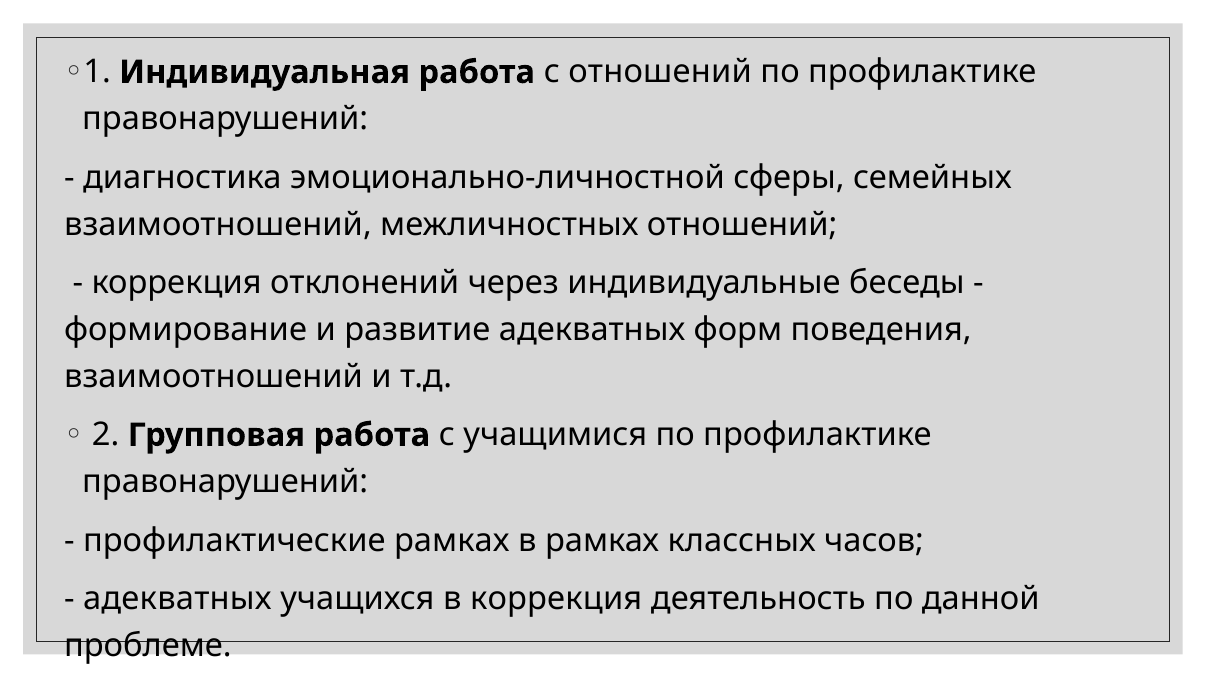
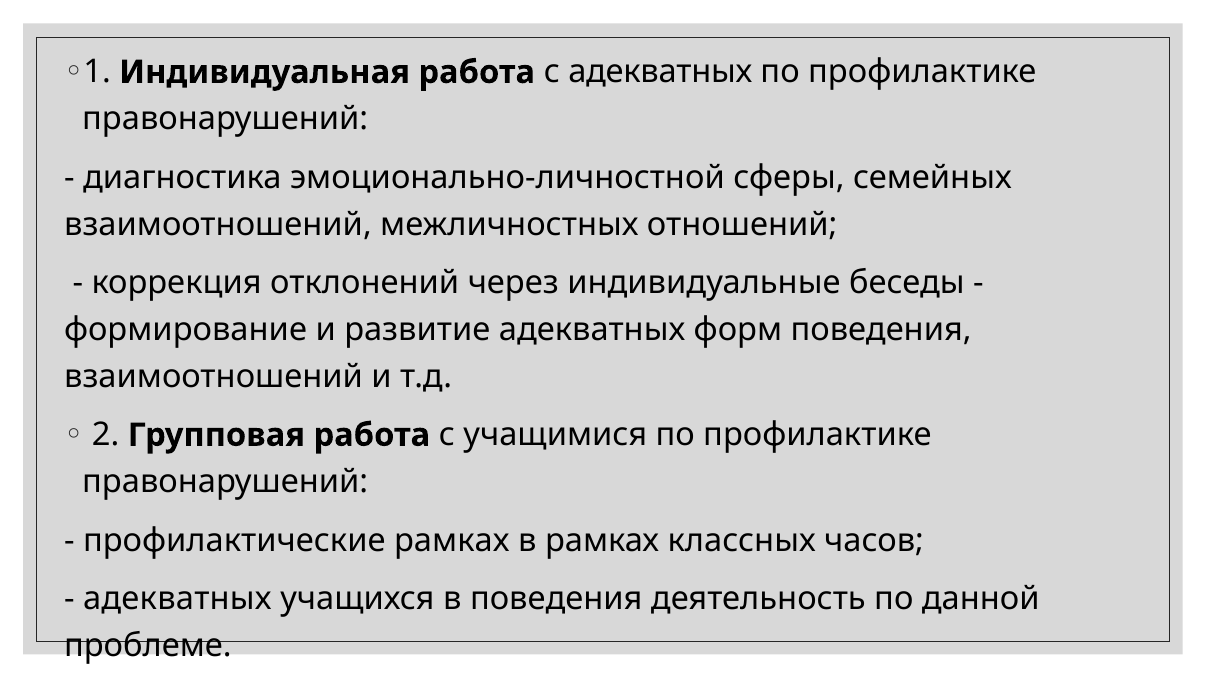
с отношений: отношений -> адекватных (660, 72)
в коррекция: коррекция -> поведения (556, 599)
